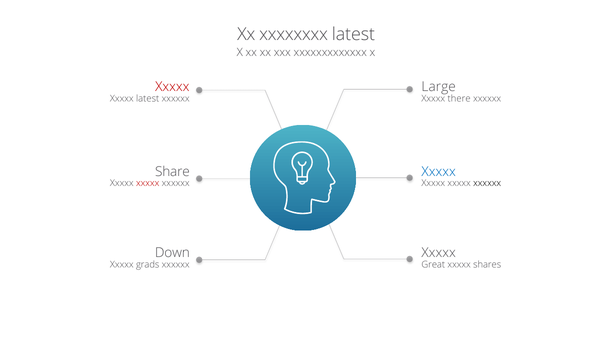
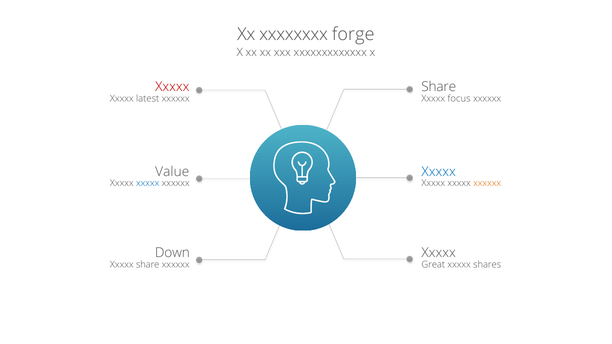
xxxxxxxx latest: latest -> forge (353, 34)
Large: Large -> Share (439, 87)
there: there -> focus (459, 98)
Share: Share -> Value (172, 172)
xxxxx colour: red -> blue (148, 183)
xxxxxx colour: black -> orange (487, 183)
Xxxxx grads: grads -> share (148, 265)
